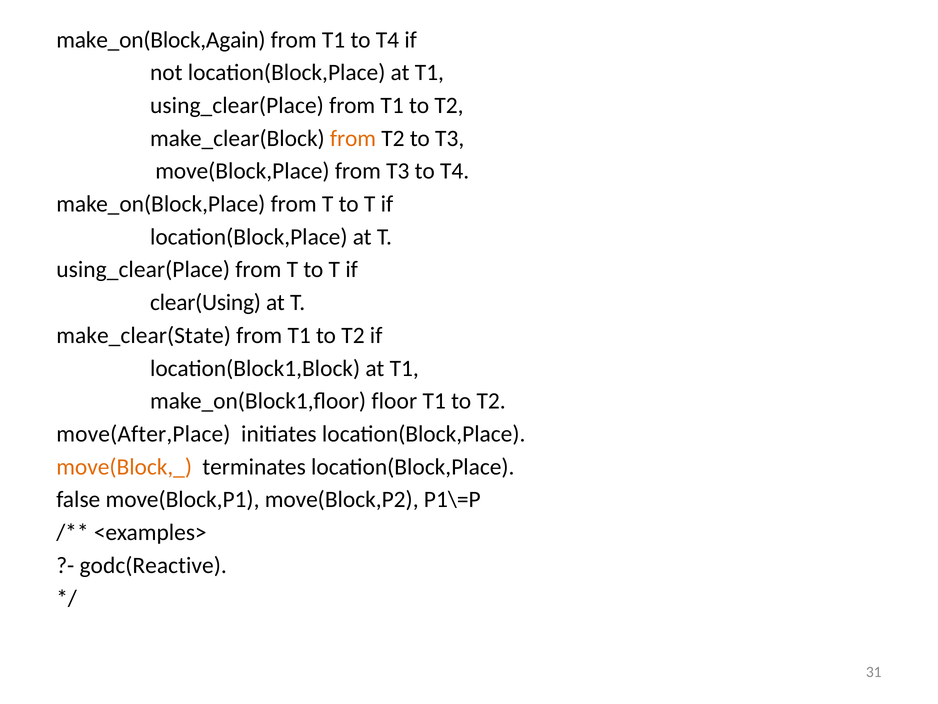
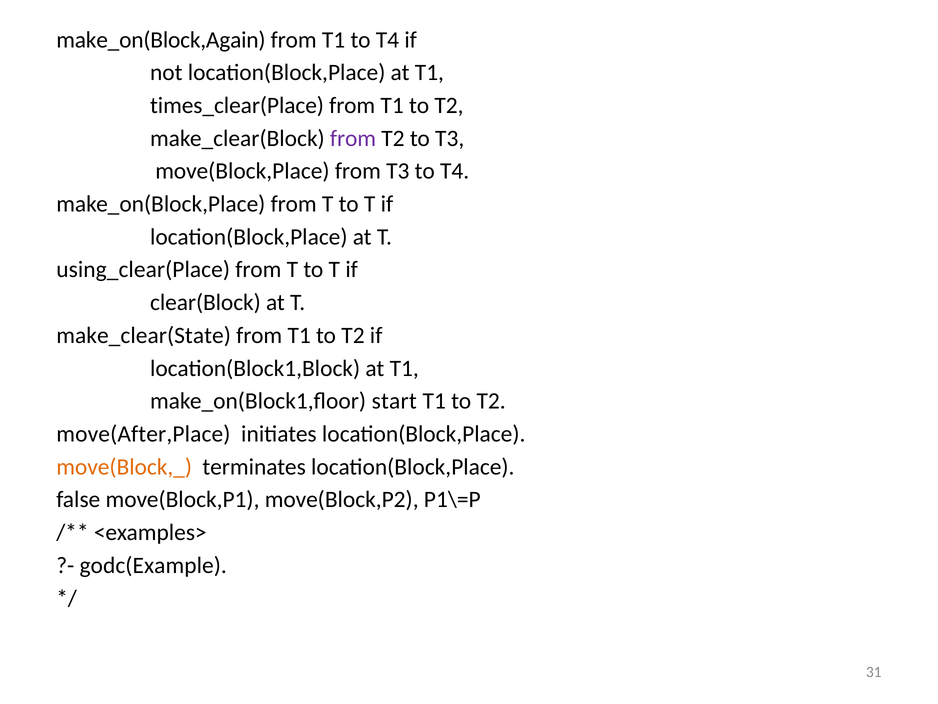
using_clear(Place: using_clear(Place -> times_clear(Place (237, 105)
from colour: orange -> purple (353, 138)
clear(Using: clear(Using -> clear(Block (205, 302)
floor: floor -> start (394, 401)
godc(Reactive: godc(Reactive -> godc(Example (153, 565)
